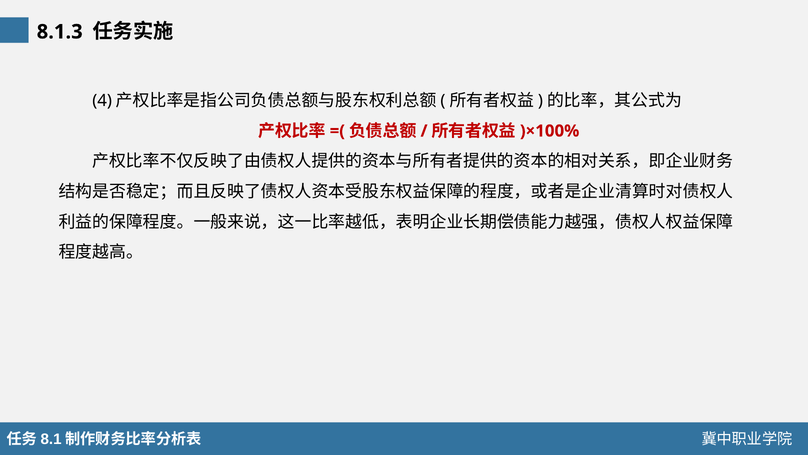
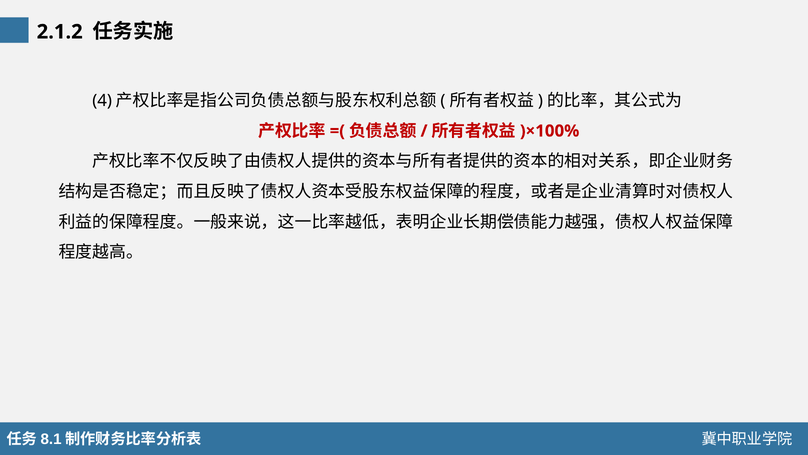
8.1.3: 8.1.3 -> 2.1.2 (60, 32)
